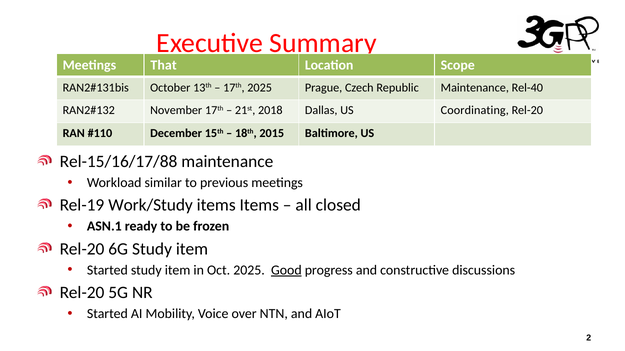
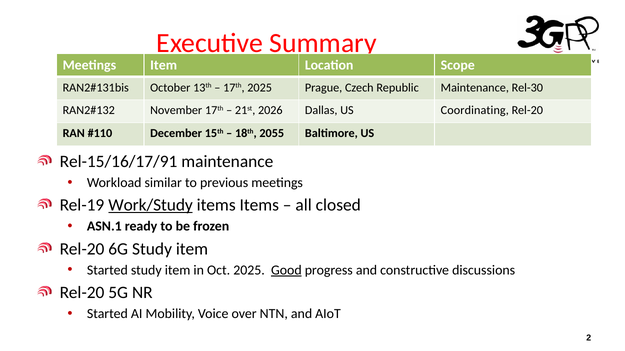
Meetings That: That -> Item (164, 65)
Rel-40: Rel-40 -> Rel-30 (527, 88)
2018: 2018 -> 2026 (270, 111)
2015: 2015 -> 2055 (272, 134)
Rel-15/16/17/88: Rel-15/16/17/88 -> Rel-15/16/17/91 (118, 162)
Work/Study underline: none -> present (151, 206)
